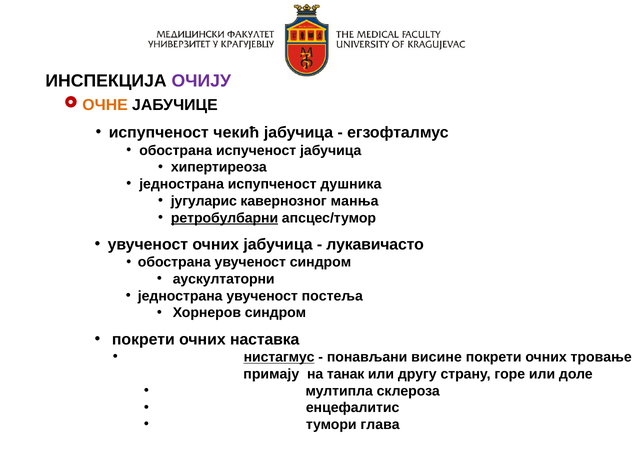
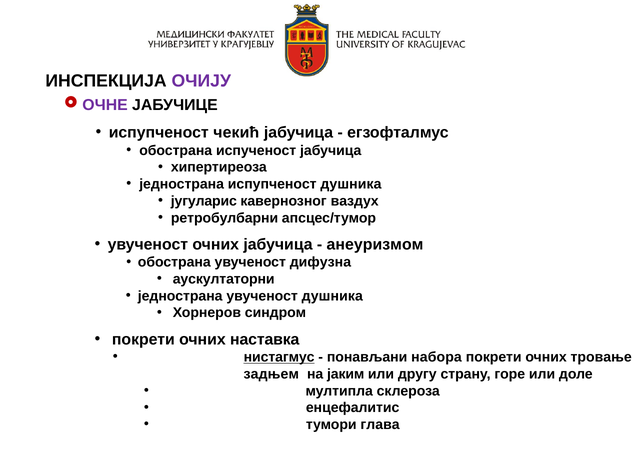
ОЧНЕ colour: orange -> purple (105, 105)
манња: манња -> ваздух (355, 201)
ретробулбарни underline: present -> none (225, 218)
лукавичасто: лукавичасто -> анеуризмом (375, 244)
увученост синдром: синдром -> дифузна (320, 262)
увученост постеља: постеља -> душника (332, 296)
висине: висине -> набора (436, 357)
примају: примају -> задњем (271, 374)
танак: танак -> јаким (346, 374)
